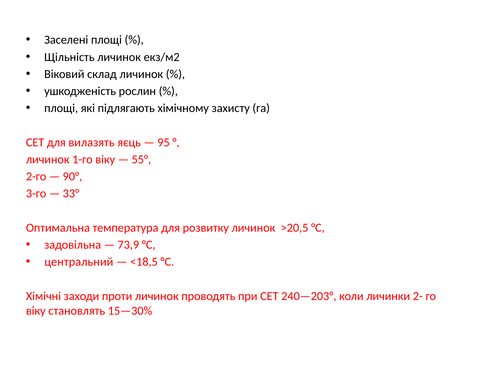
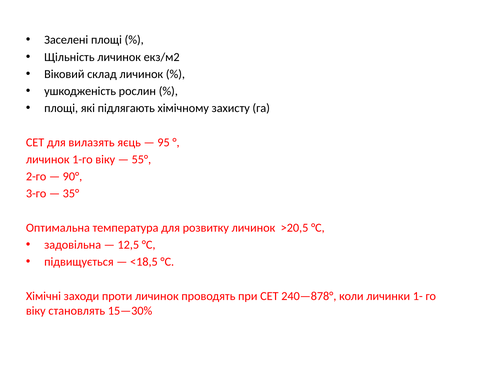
33°: 33° -> 35° (71, 193)
73,9: 73,9 -> 12,5 (128, 244)
центральний: центральний -> підвищується (79, 261)
240—203°: 240—203° -> 240—878° (309, 295)
2-: 2- -> 1- (418, 295)
